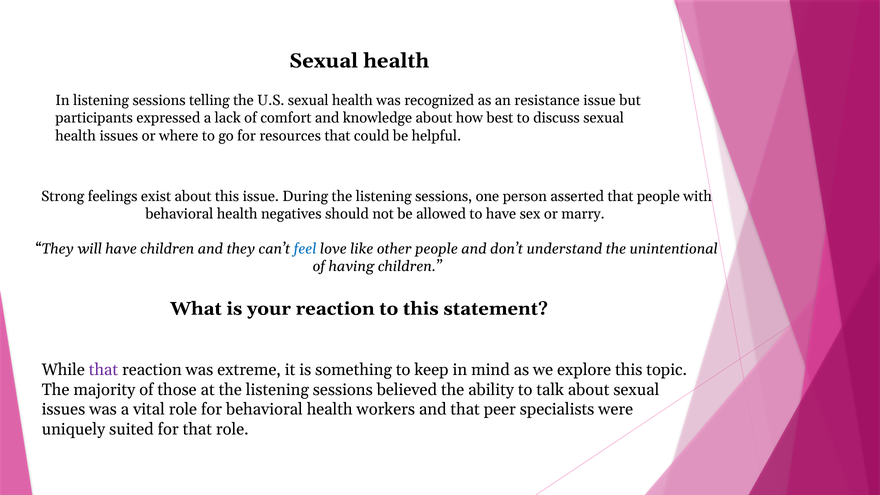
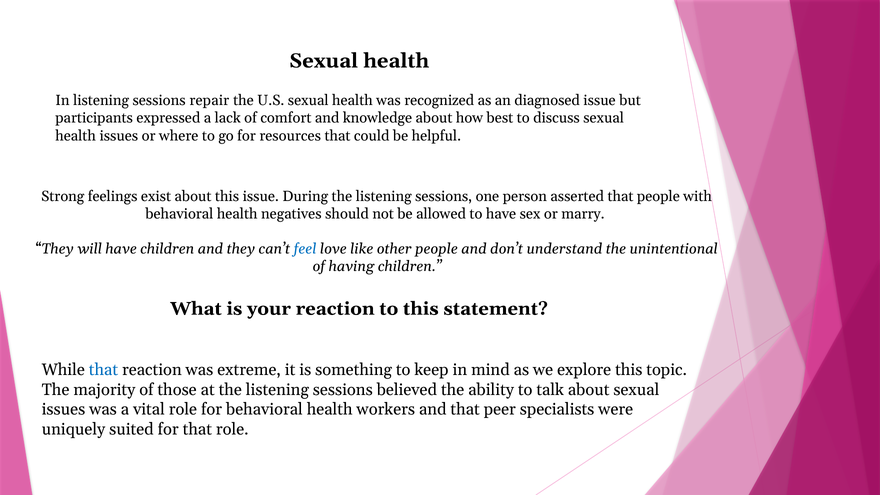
telling: telling -> repair (209, 101)
resistance: resistance -> diagnosed (547, 101)
that colour: purple -> blue (103, 370)
